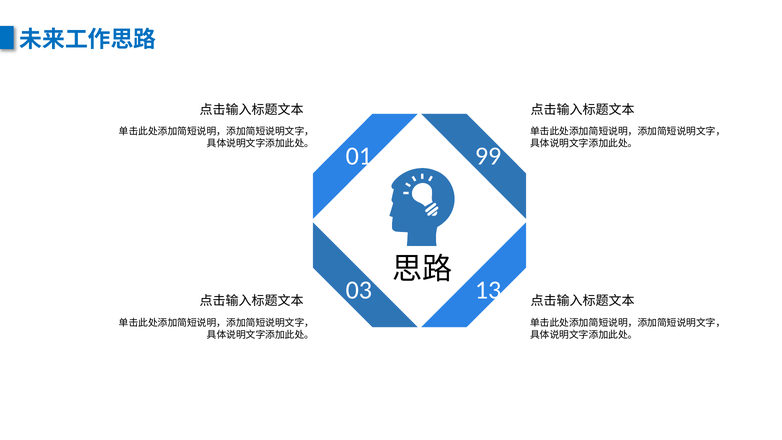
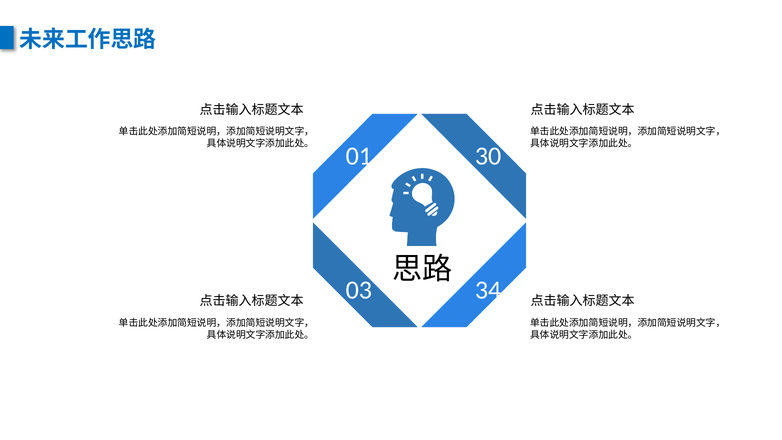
99: 99 -> 30 (488, 156)
13: 13 -> 34 (488, 290)
